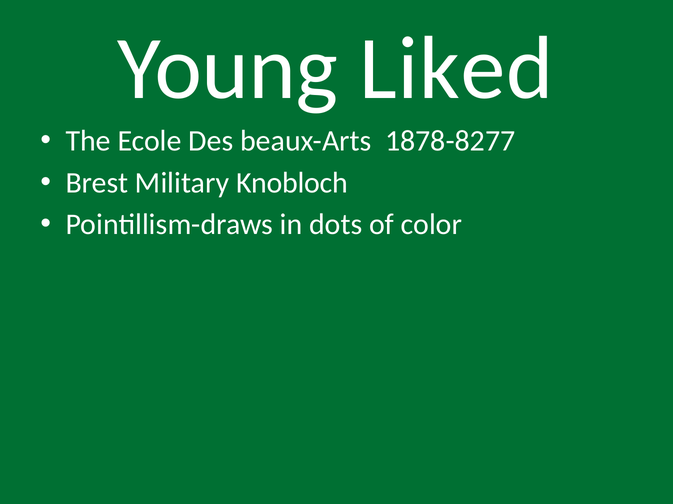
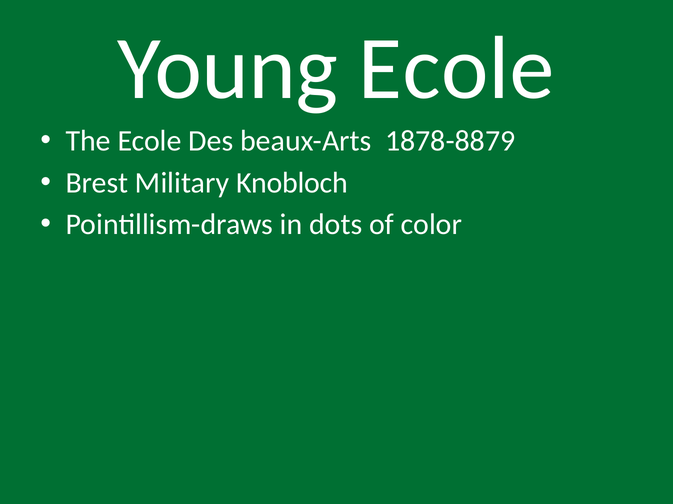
Young Liked: Liked -> Ecole (456, 69)
1878-8277: 1878-8277 -> 1878-8879 (450, 141)
